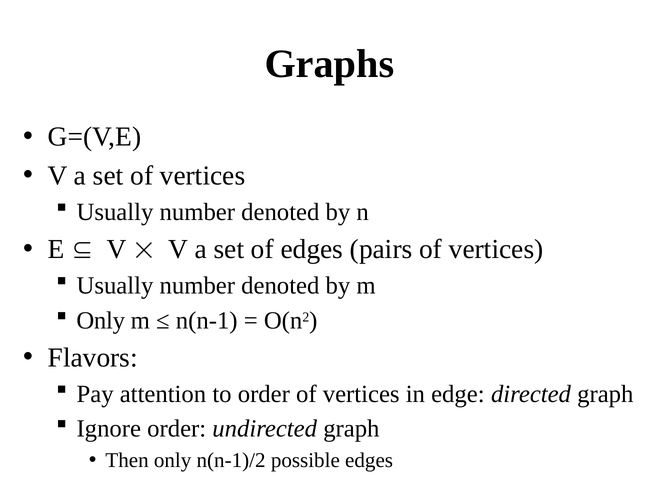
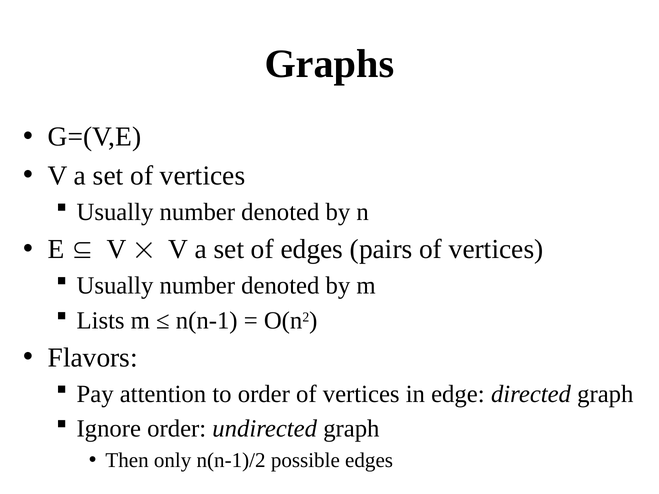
Only: Only -> Lists (101, 321)
